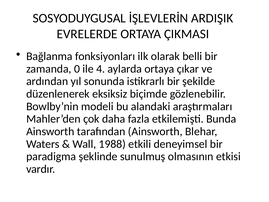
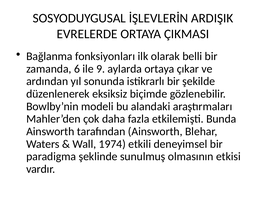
0: 0 -> 6 (77, 69)
4: 4 -> 9 (101, 69)
1988: 1988 -> 1974 (112, 144)
